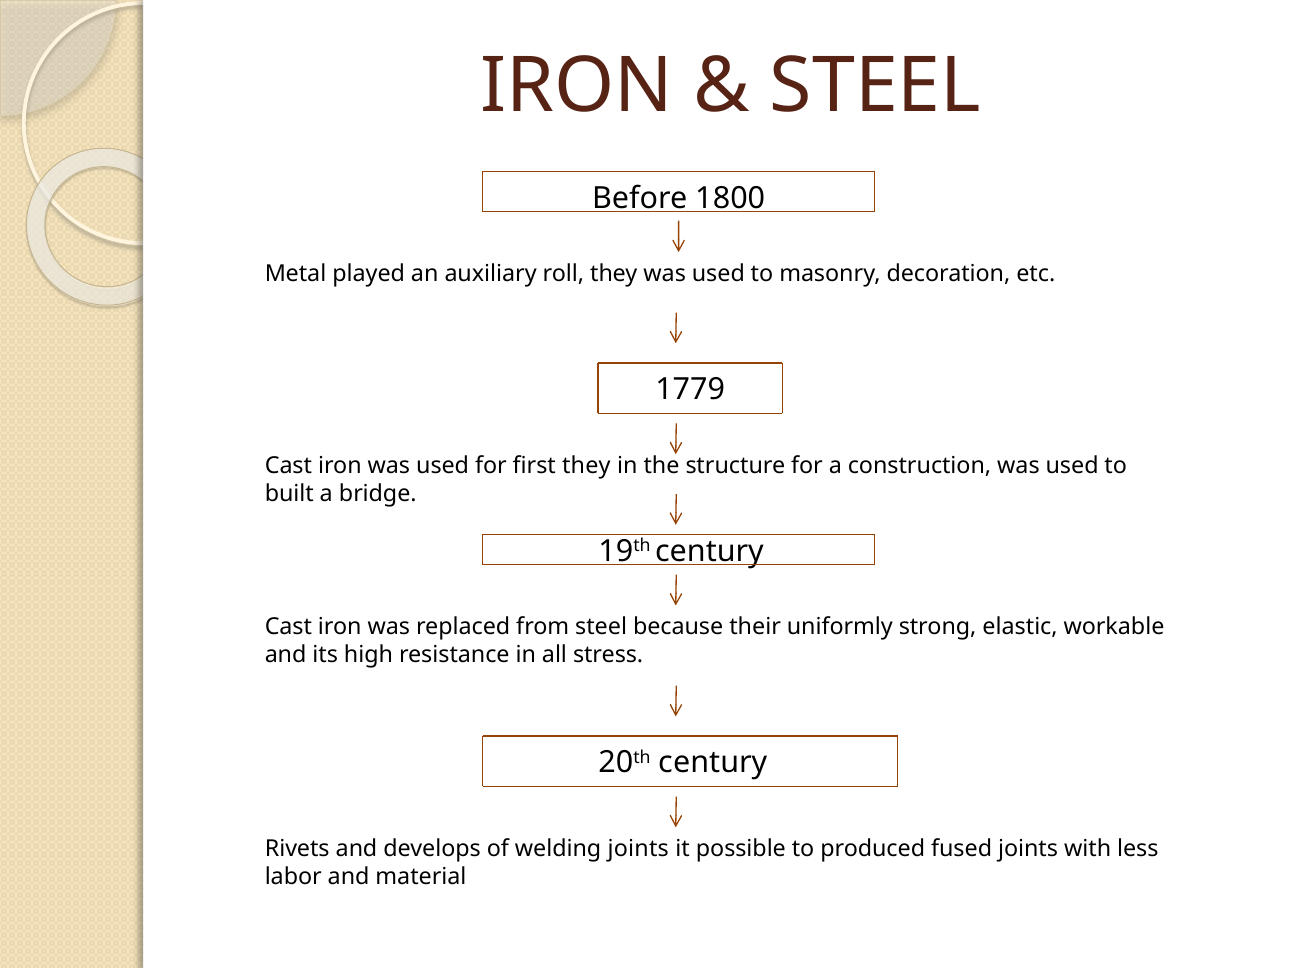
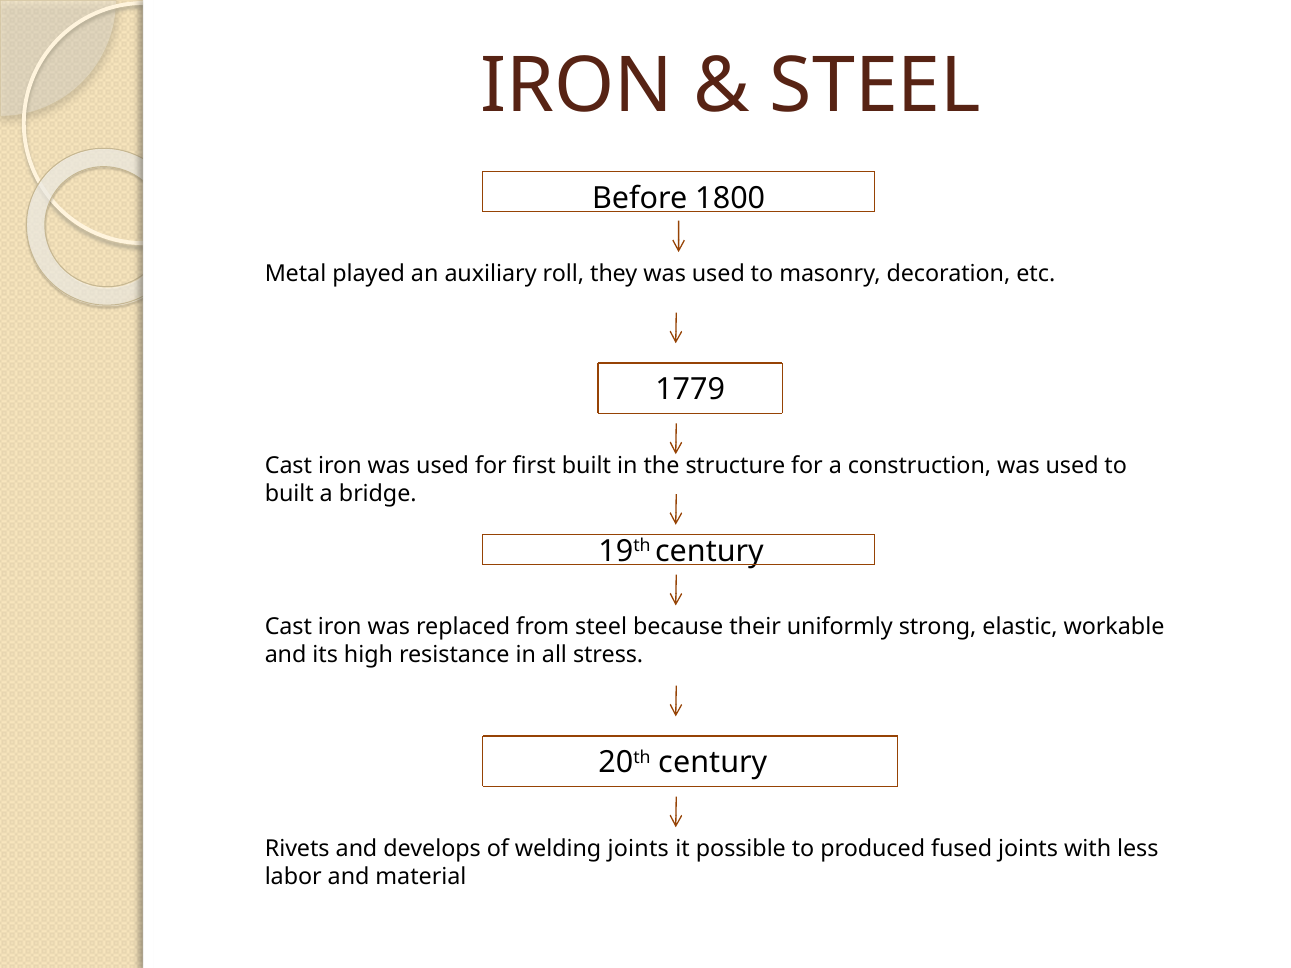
first they: they -> built (586, 466)
